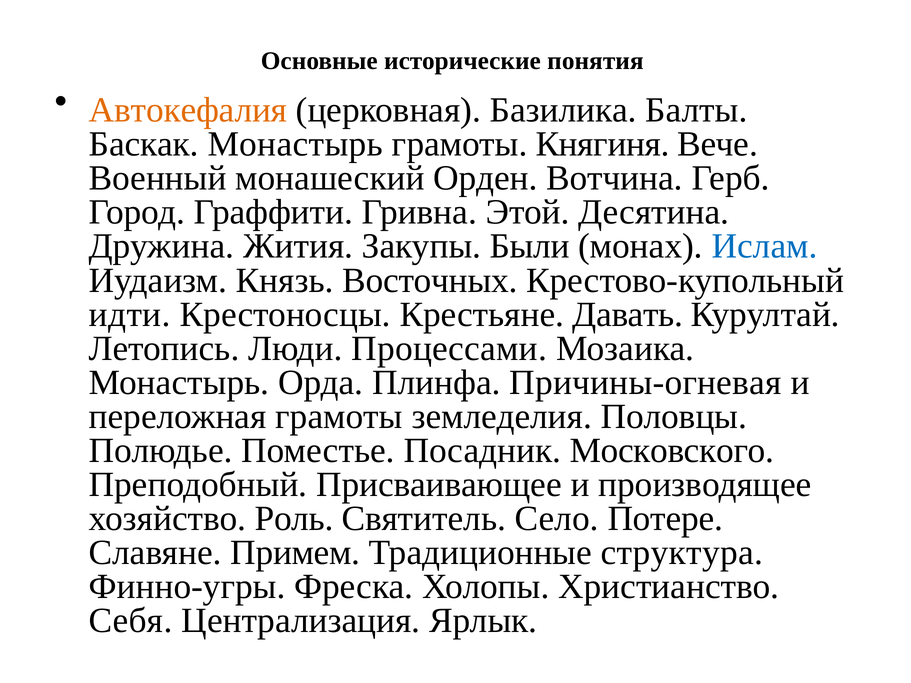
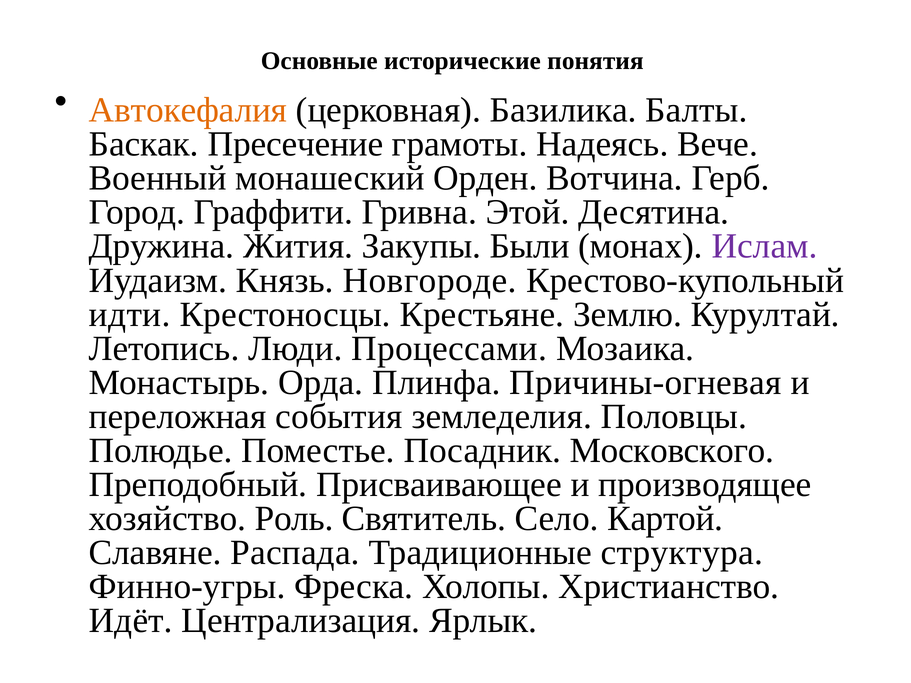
Баскак Монастырь: Монастырь -> Пресечение (295, 144)
Княгиня: Княгиня -> Надеясь (602, 144)
Ислам colour: blue -> purple (765, 246)
Восточных: Восточных -> Новгороде (430, 280)
Давать: Давать -> Землю (628, 314)
переложная грамоты: грамоты -> события (339, 417)
Потере: Потере -> Картой (665, 519)
Примем: Примем -> Распада (295, 553)
Себя: Себя -> Идёт (131, 621)
